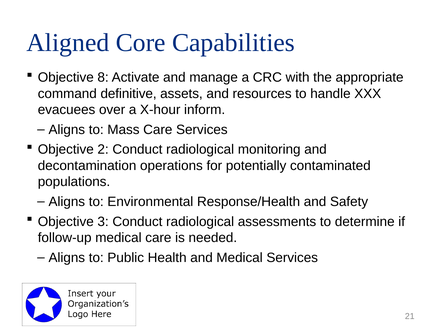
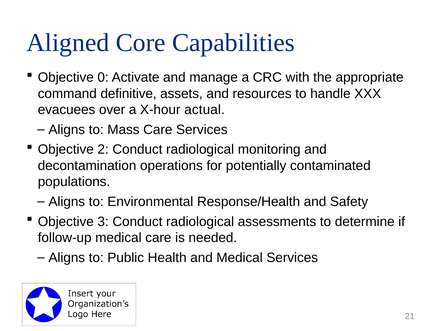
8: 8 -> 0 (103, 77)
inform: inform -> actual (205, 110)
